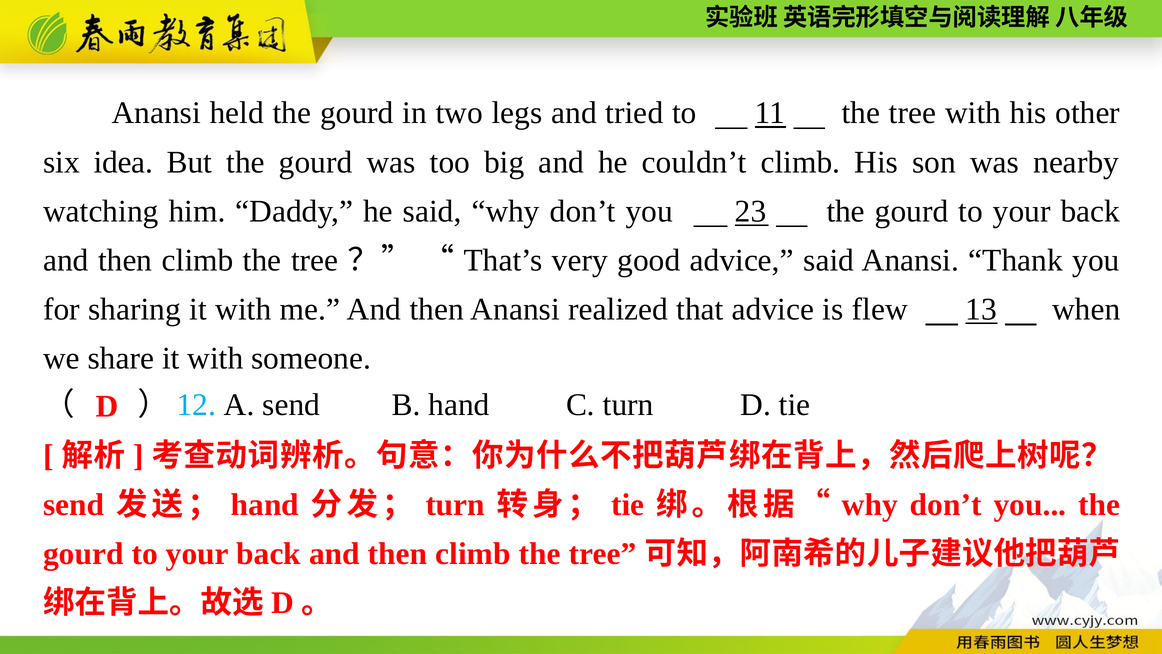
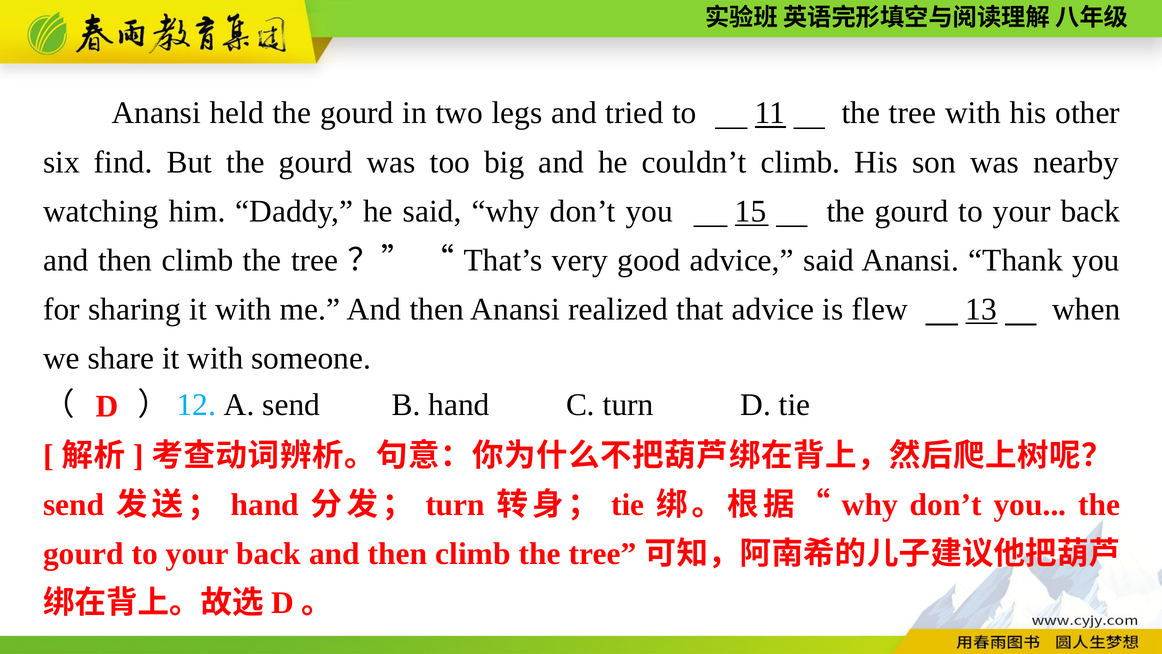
idea: idea -> find (123, 162)
23: 23 -> 15 (751, 211)
